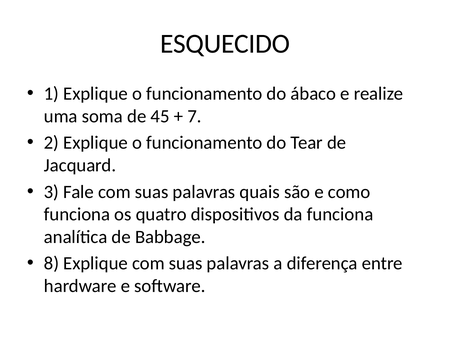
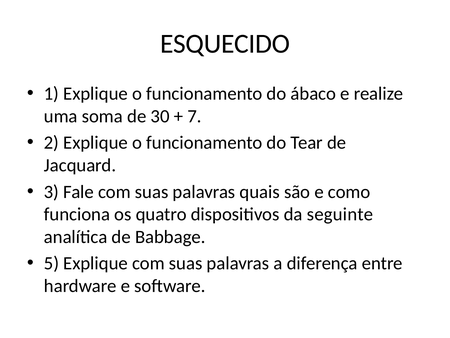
45: 45 -> 30 (160, 116)
da funciona: funciona -> seguinte (340, 214)
8: 8 -> 5 (51, 263)
